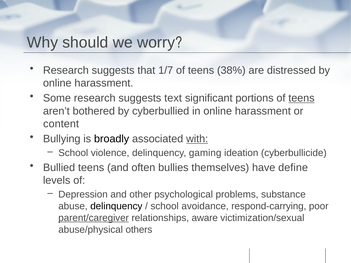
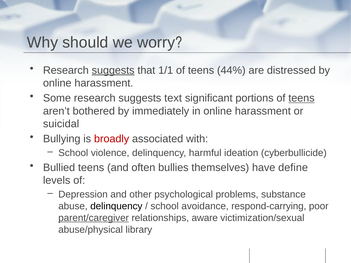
suggests underline: none -> present (113, 70)
1/7: 1/7 -> 1/1 (166, 70)
38%: 38% -> 44% (231, 70)
cyberbullied: cyberbullied -> immediately (161, 111)
content: content -> suicidal (61, 124)
broadly colour: black -> red (112, 139)
with underline: present -> none (197, 139)
gaming: gaming -> harmful (205, 153)
others: others -> library (139, 230)
